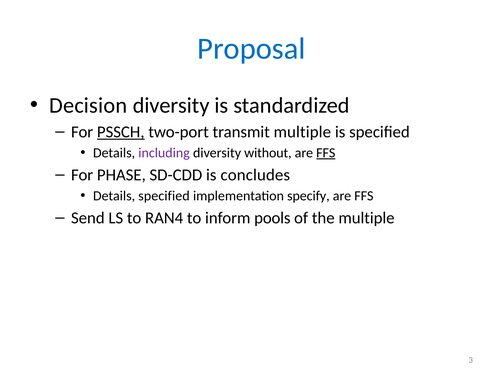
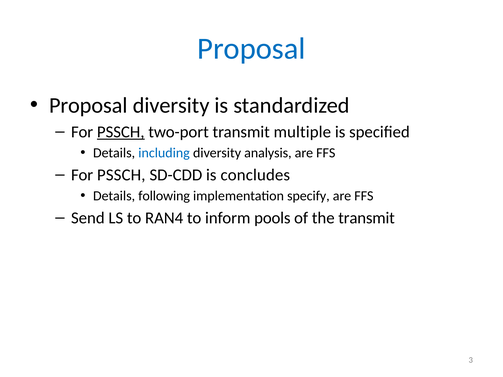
Decision: Decision -> Proposal (88, 106)
including colour: purple -> blue (164, 153)
without: without -> analysis (268, 153)
FFS underline: present -> none (326, 153)
PHASE: PHASE -> PSSCH (121, 175)
Details specified: specified -> following (164, 196)
the multiple: multiple -> transmit (367, 218)
